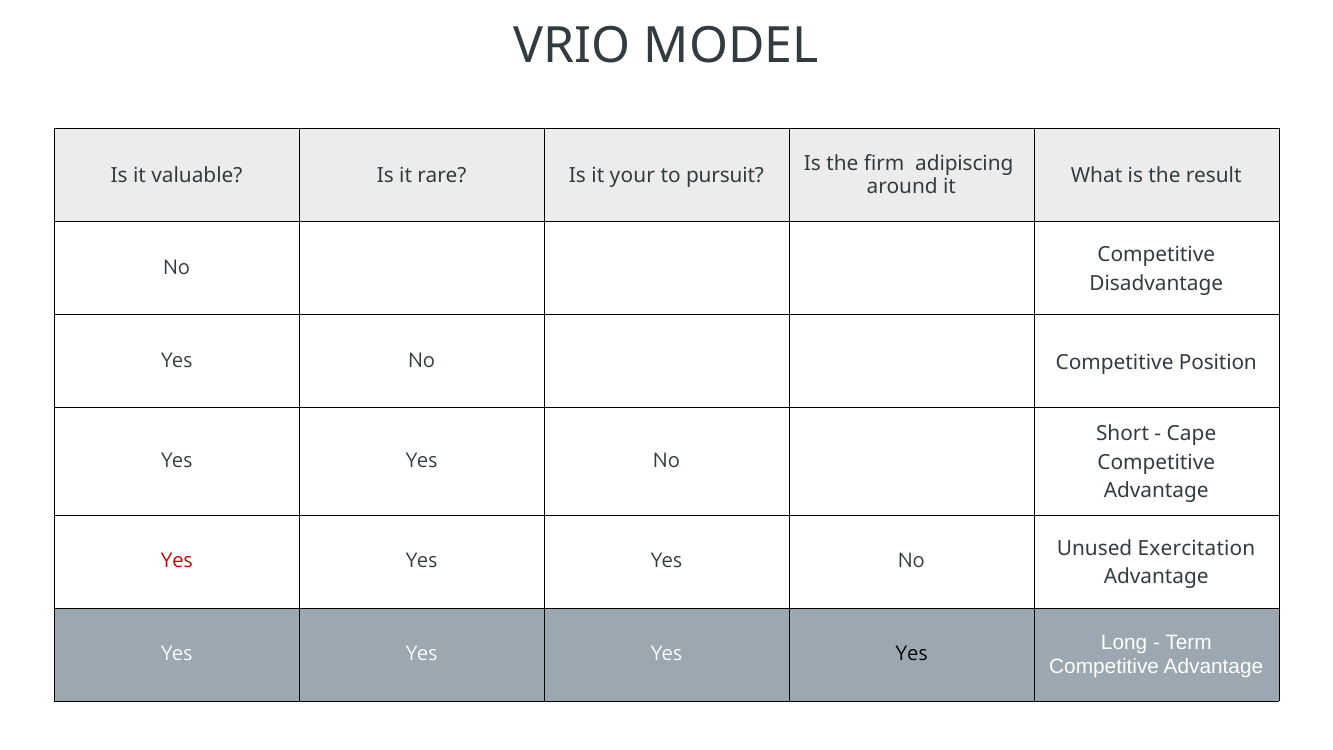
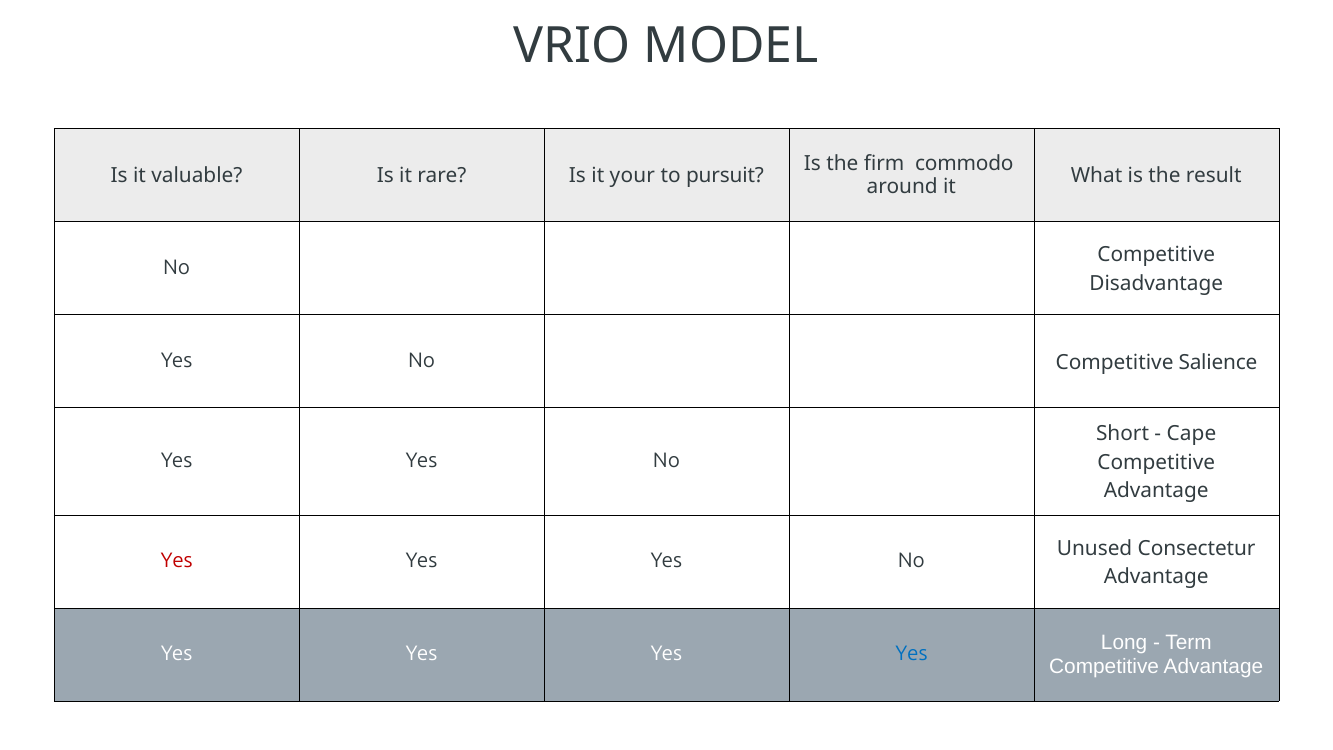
adipiscing: adipiscing -> commodo (964, 164)
Position: Position -> Salience (1218, 362)
Exercitation: Exercitation -> Consectetur (1197, 548)
Yes colour: black -> blue (911, 654)
